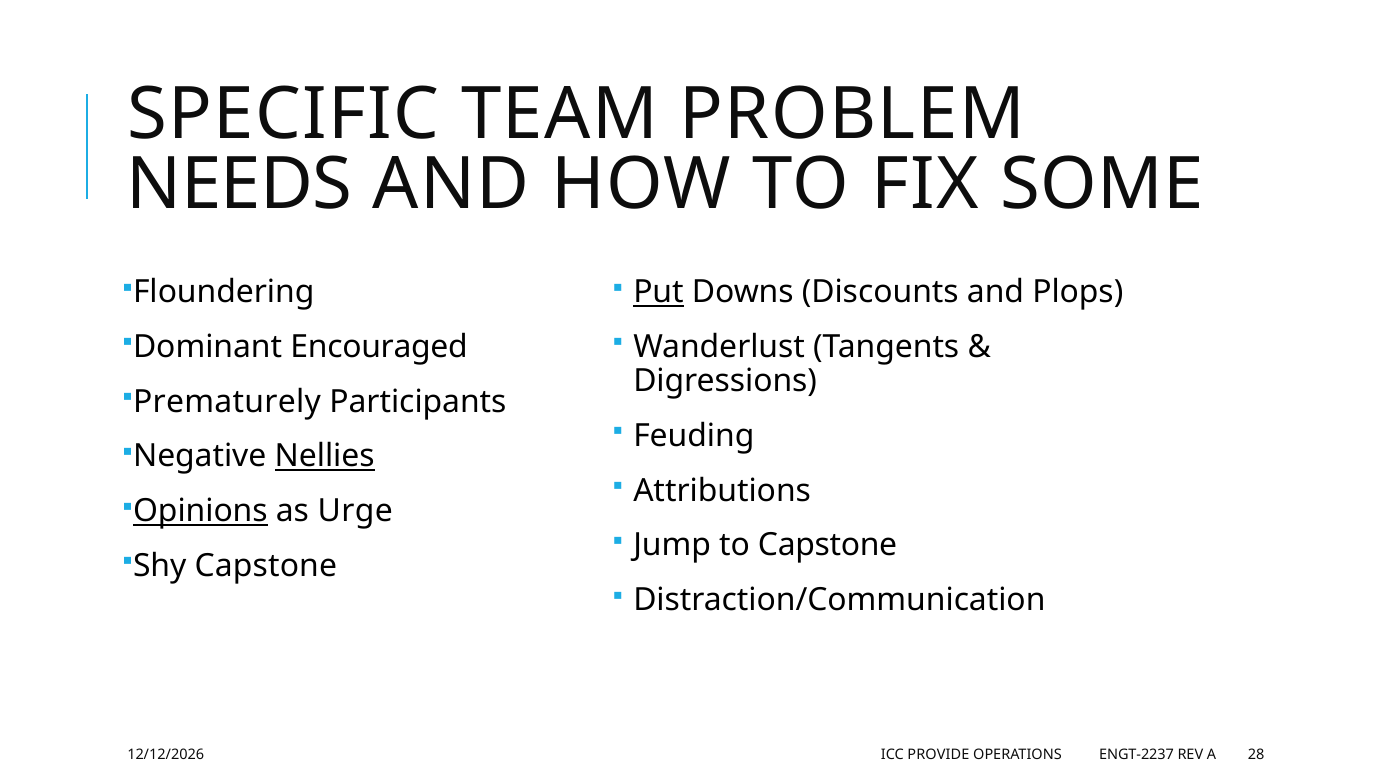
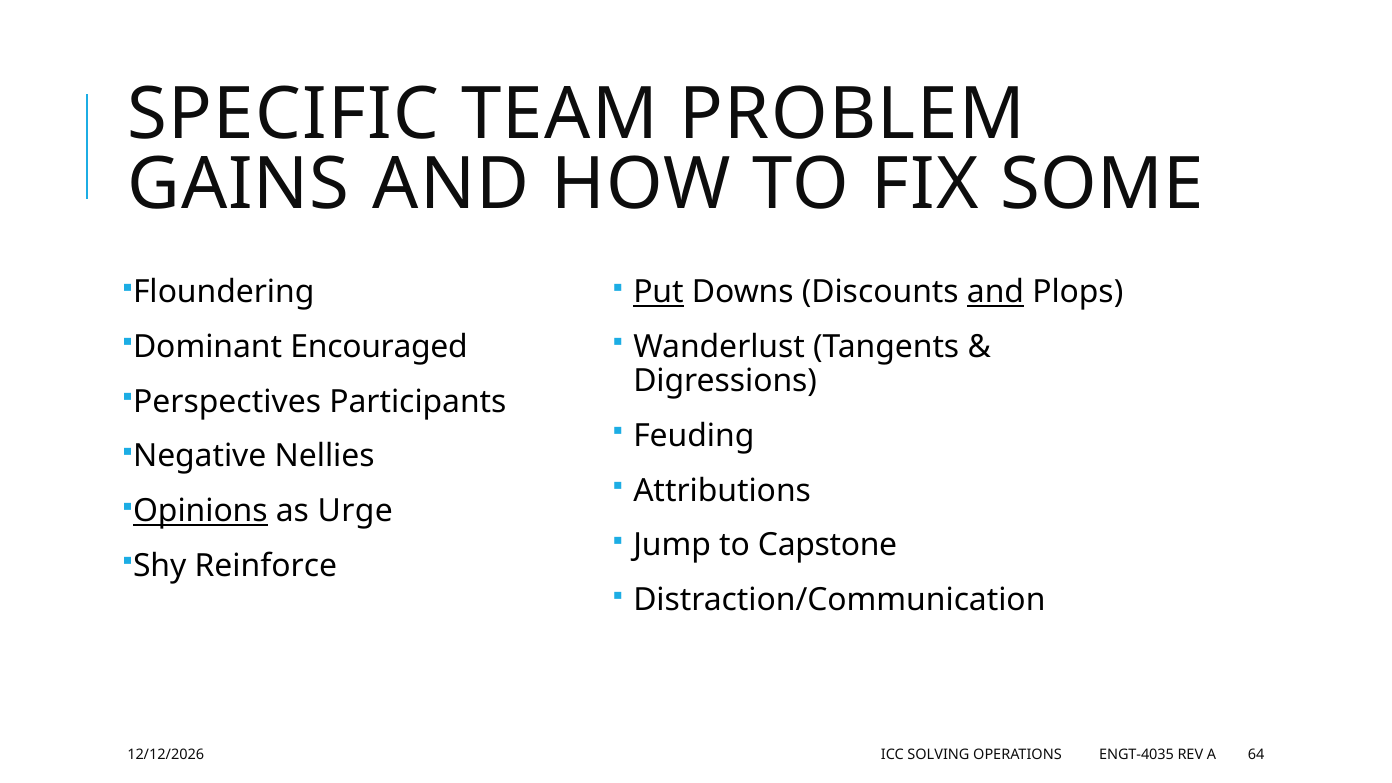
NEEDS: NEEDS -> GAINS (239, 184)
and underline: none -> present (995, 292)
Prematurely: Prematurely -> Perspectives (227, 402)
Nellies underline: present -> none (325, 456)
Shy Capstone: Capstone -> Reinforce (266, 566)
PROVIDE: PROVIDE -> SOLVING (938, 754)
ENGT-2237: ENGT-2237 -> ENGT-4035 (1137, 754)
28: 28 -> 64 (1256, 754)
